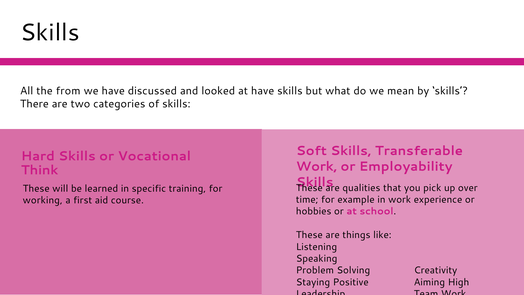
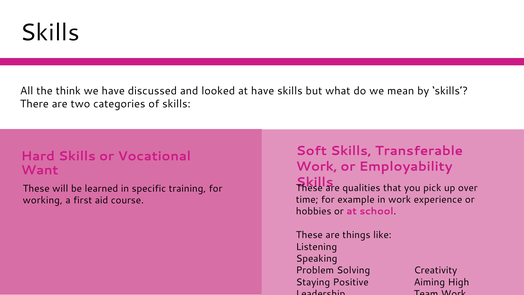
from: from -> think (68, 91)
Think: Think -> Want (40, 170)
